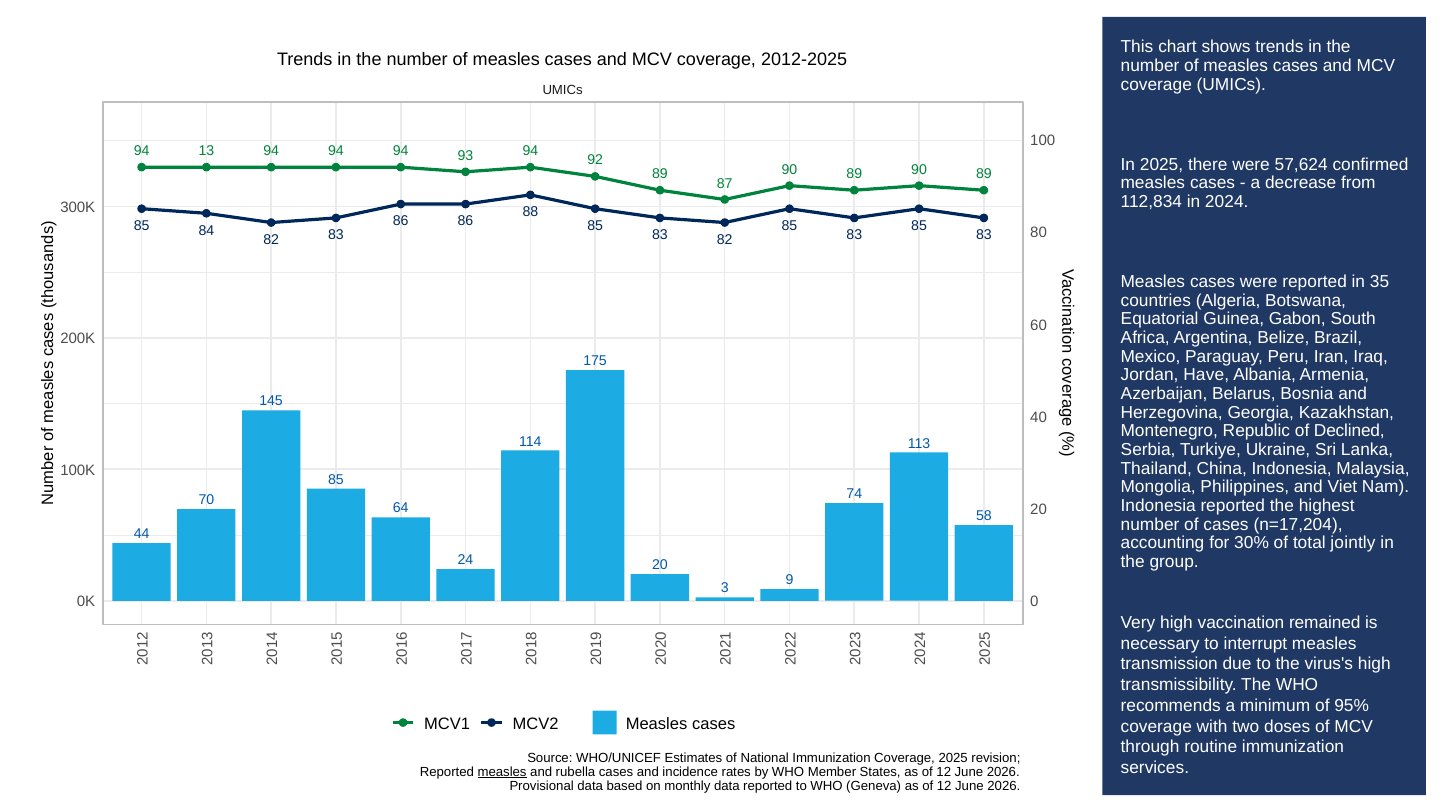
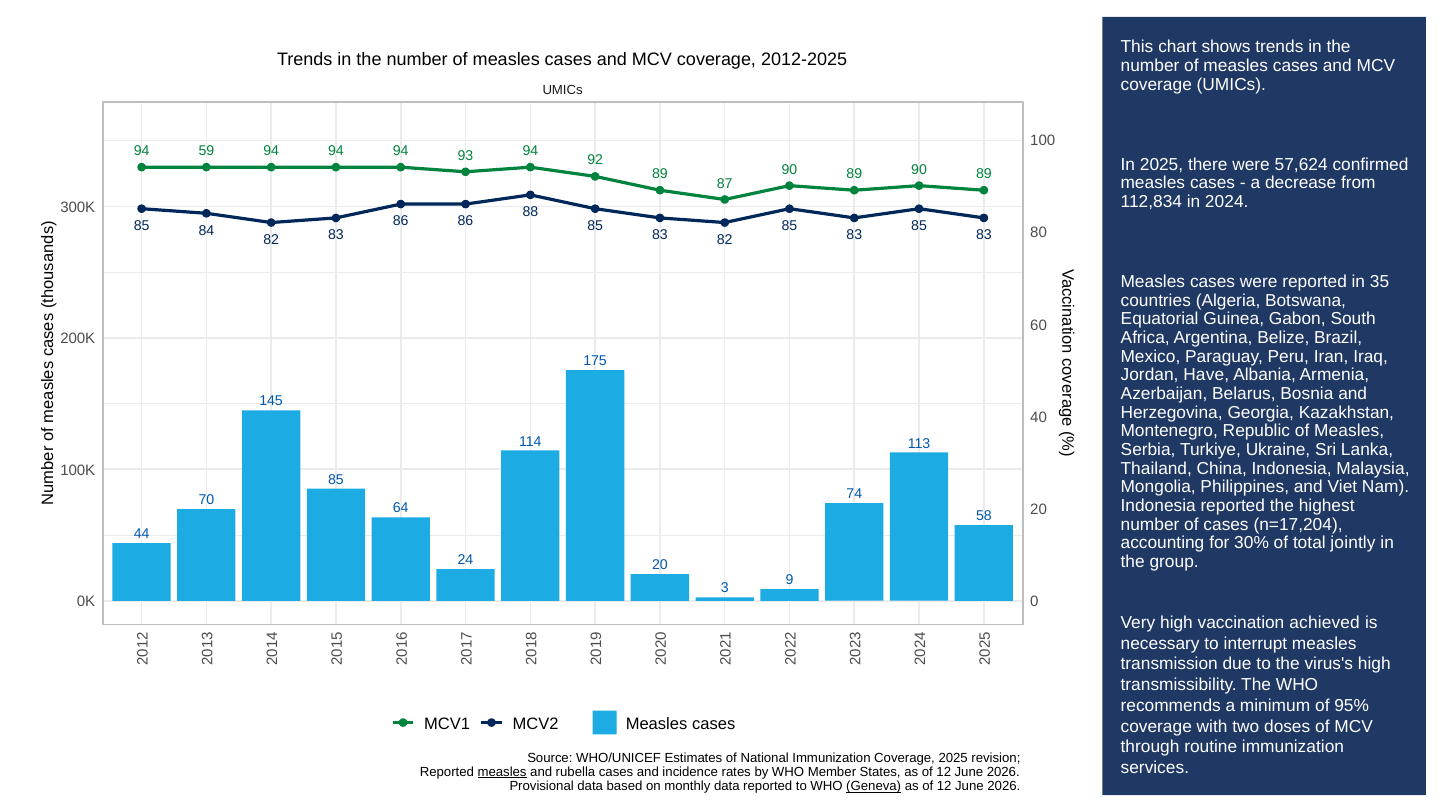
13: 13 -> 59 (206, 151)
Republic of Declined: Declined -> Measles (1349, 431)
remained: remained -> achieved (1325, 623)
Geneva underline: none -> present (874, 787)
